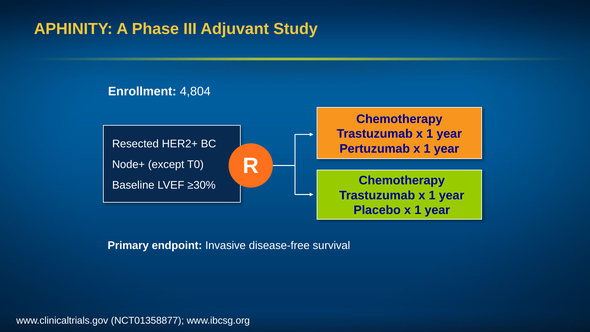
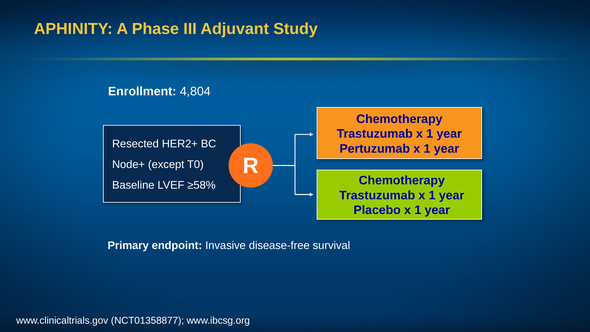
≥30%: ≥30% -> ≥58% (201, 185)
